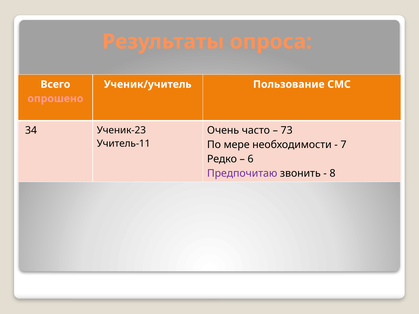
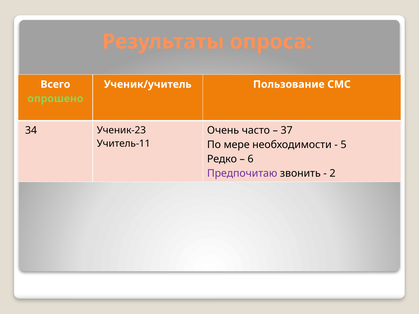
опрошено colour: pink -> light green (55, 99)
73: 73 -> 37 (287, 131)
7: 7 -> 5 (344, 145)
8: 8 -> 2 (333, 173)
